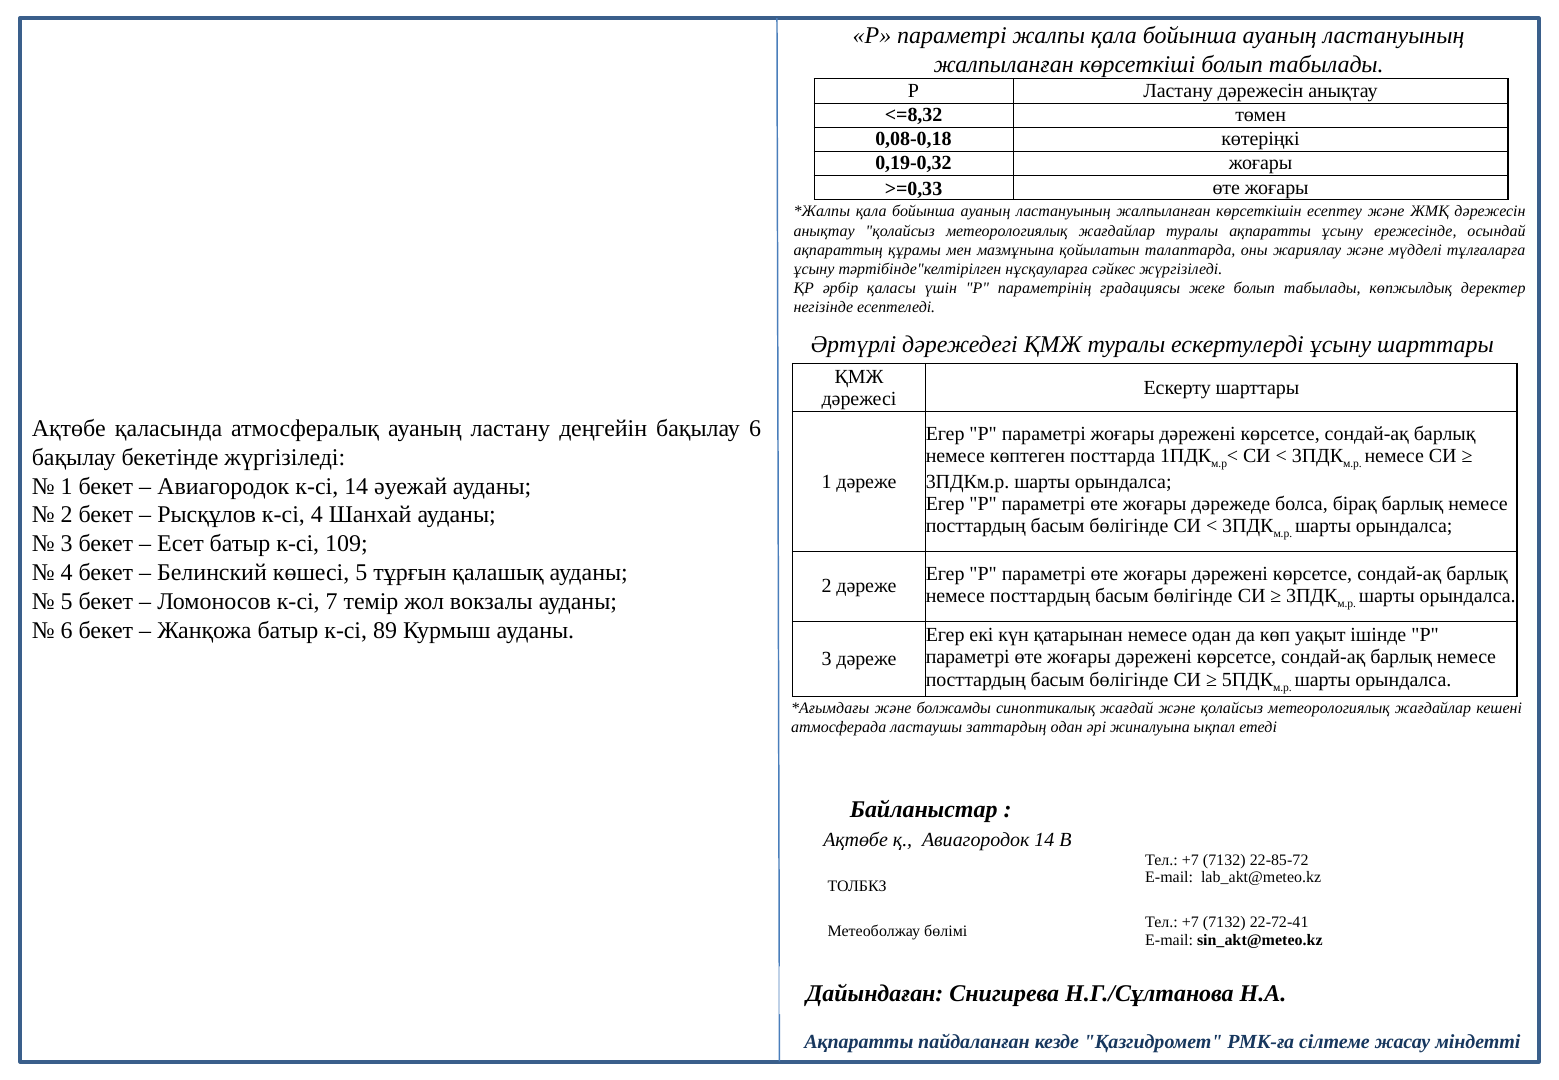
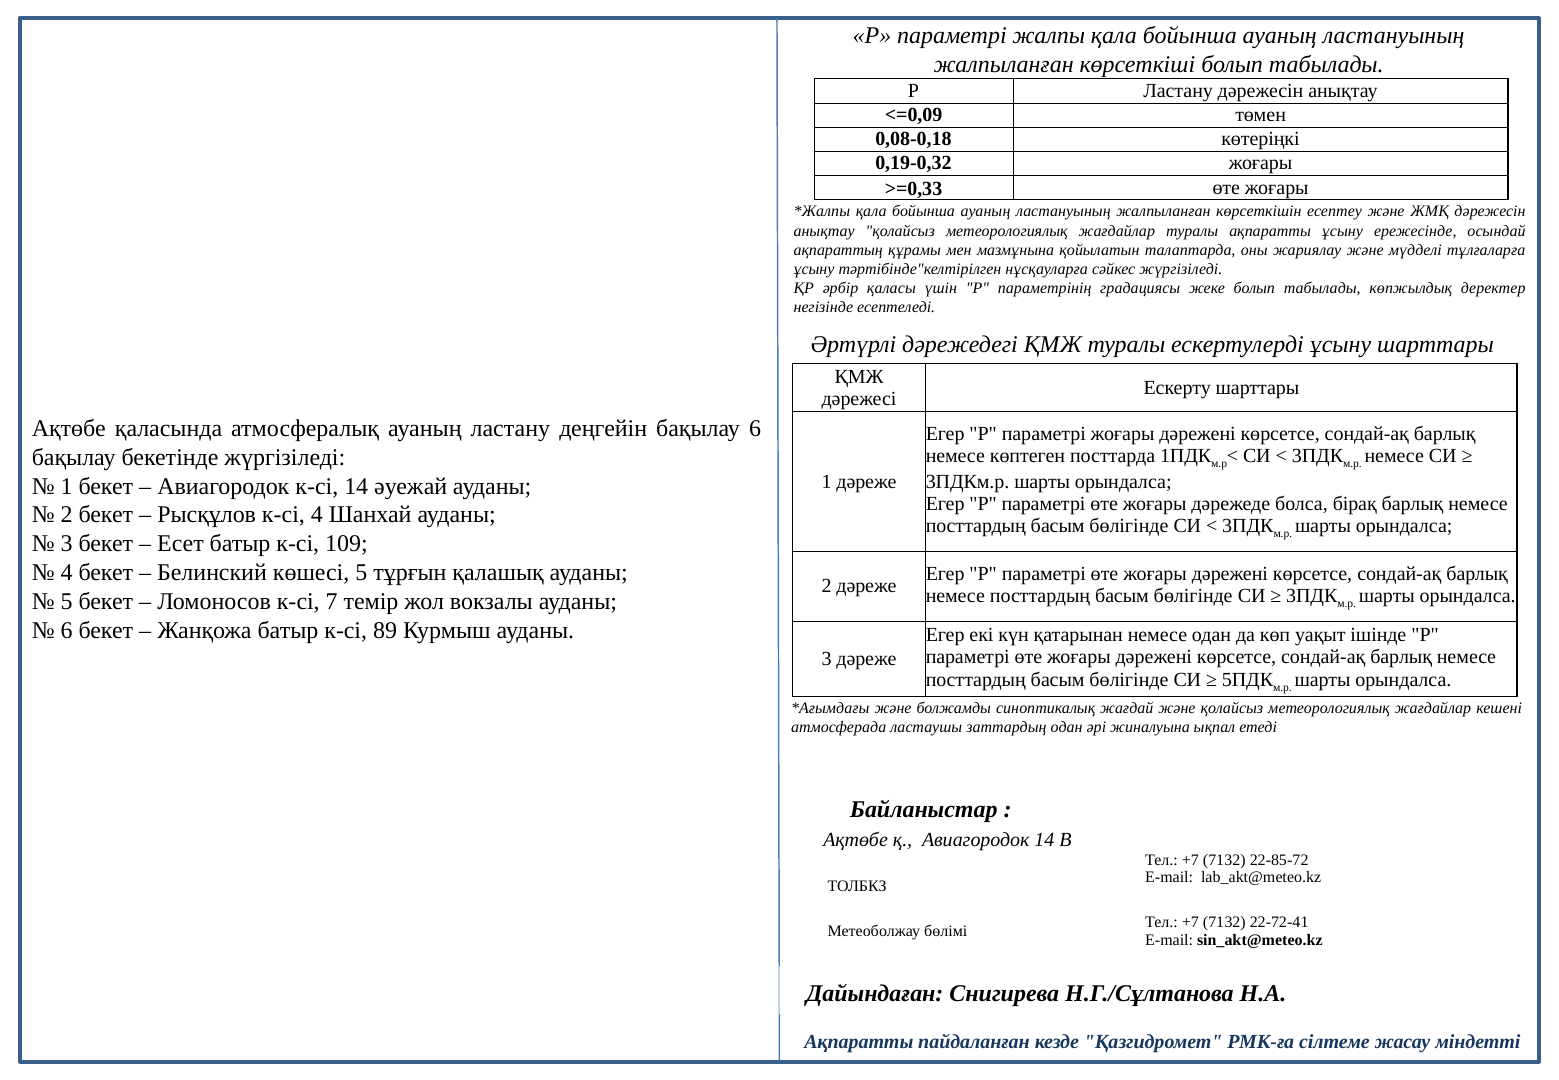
<=8,32: <=8,32 -> <=0,09 (914, 115)
